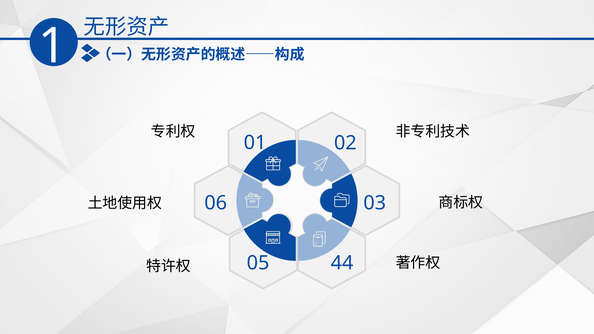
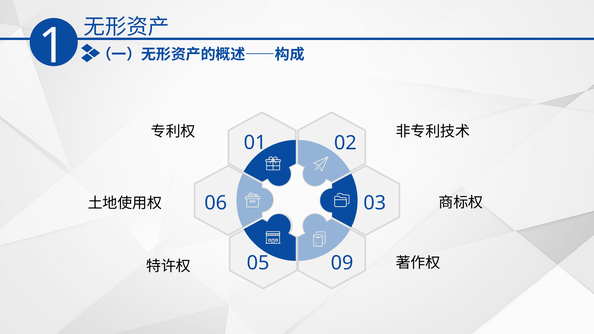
44: 44 -> 09 (342, 263)
